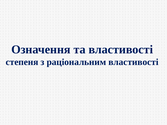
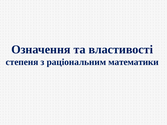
раціональним властивості: властивості -> математики (134, 62)
